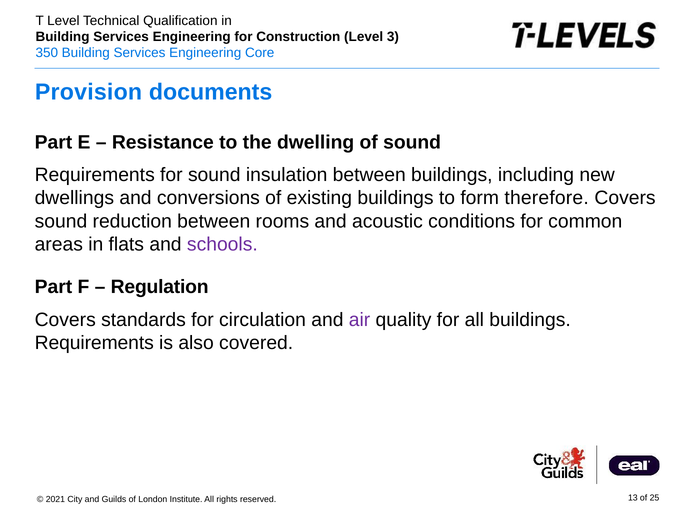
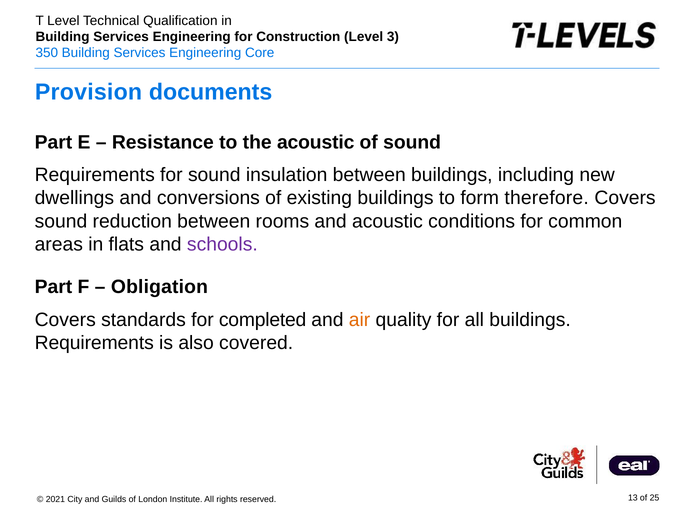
the dwelling: dwelling -> acoustic (316, 142)
Regulation: Regulation -> Obligation (159, 287)
circulation: circulation -> completed (263, 319)
air colour: purple -> orange (360, 319)
